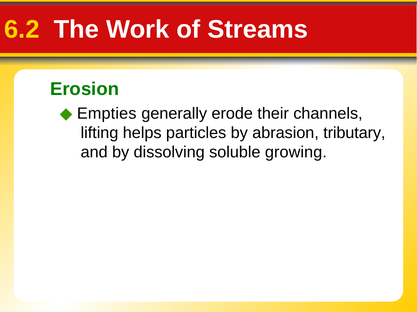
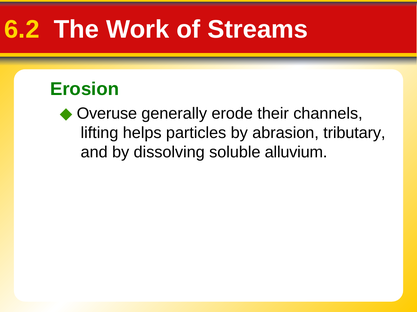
Empties: Empties -> Overuse (107, 114)
growing: growing -> alluvium (296, 153)
